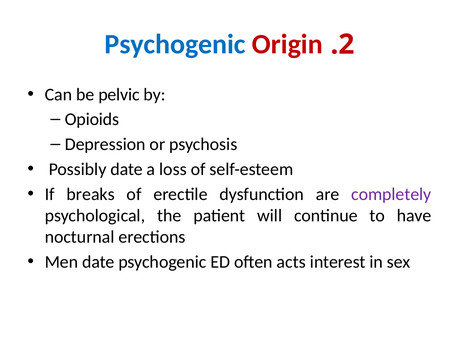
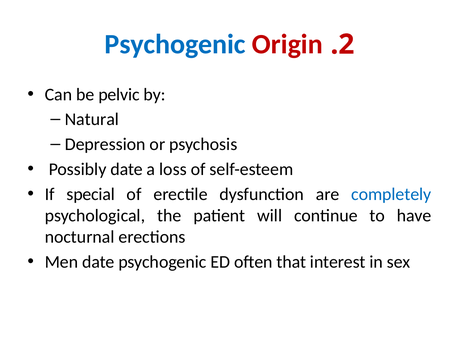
Opioids: Opioids -> Natural (92, 120)
breaks: breaks -> special (91, 194)
completely colour: purple -> blue (391, 194)
acts: acts -> that (291, 262)
